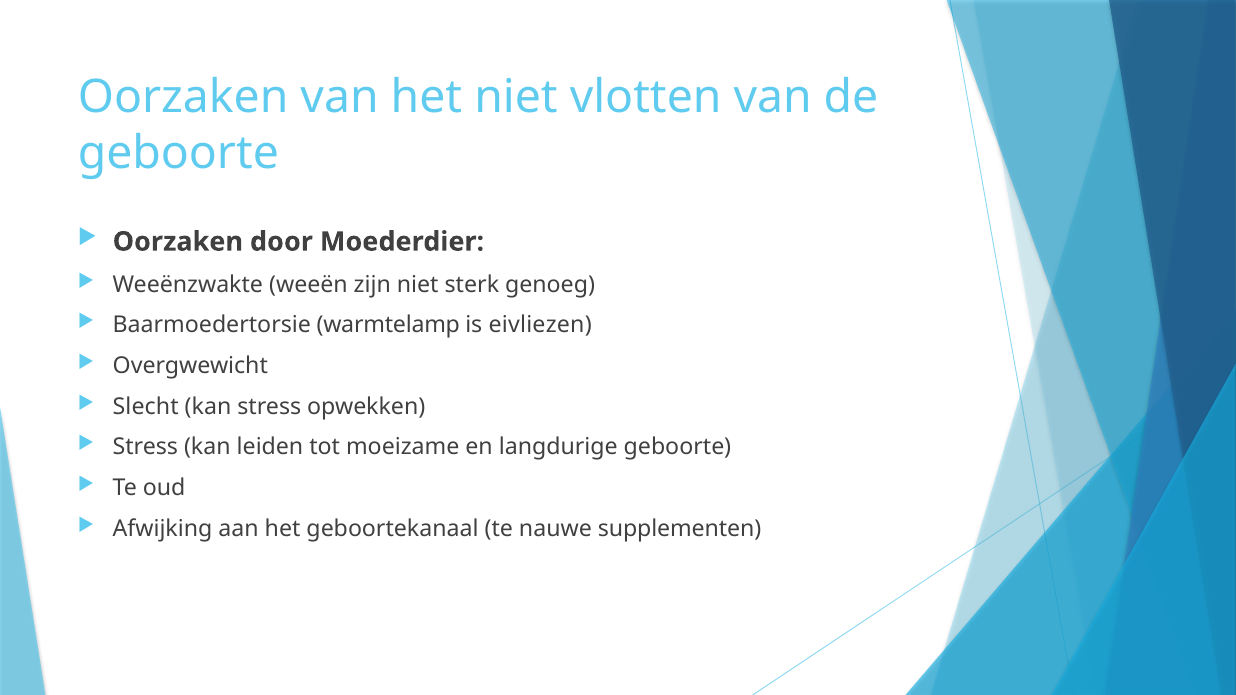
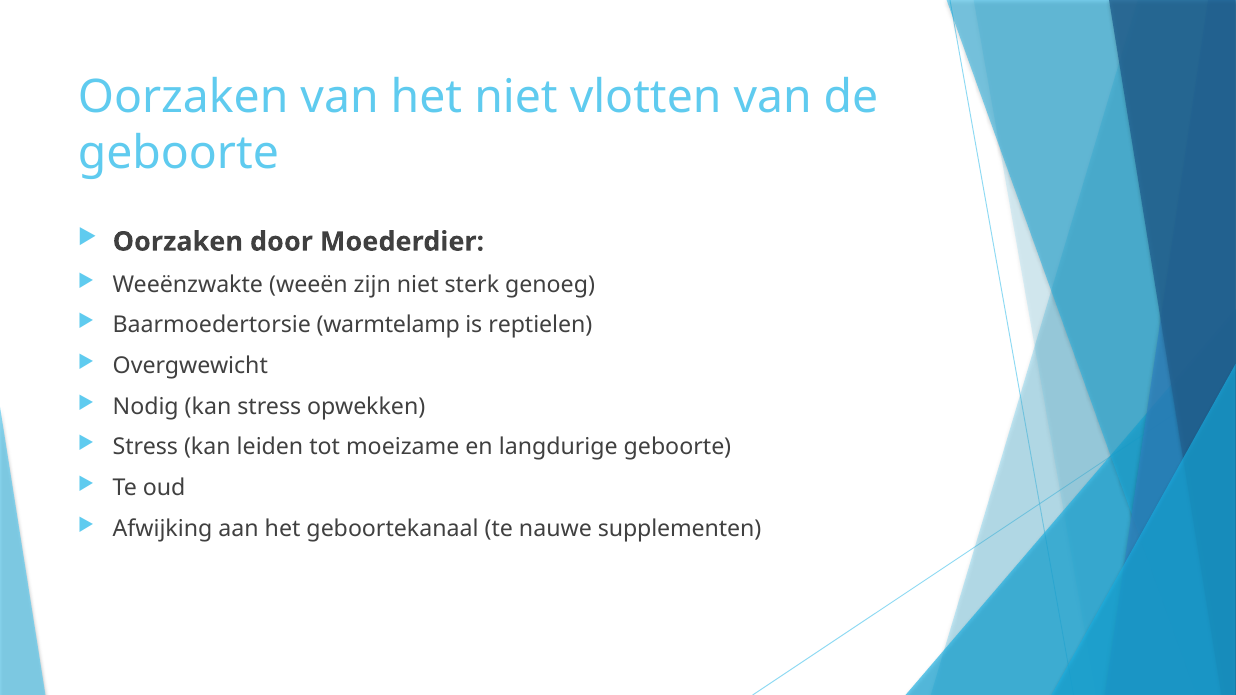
eivliezen: eivliezen -> reptielen (540, 325)
Slecht: Slecht -> Nodig (146, 407)
